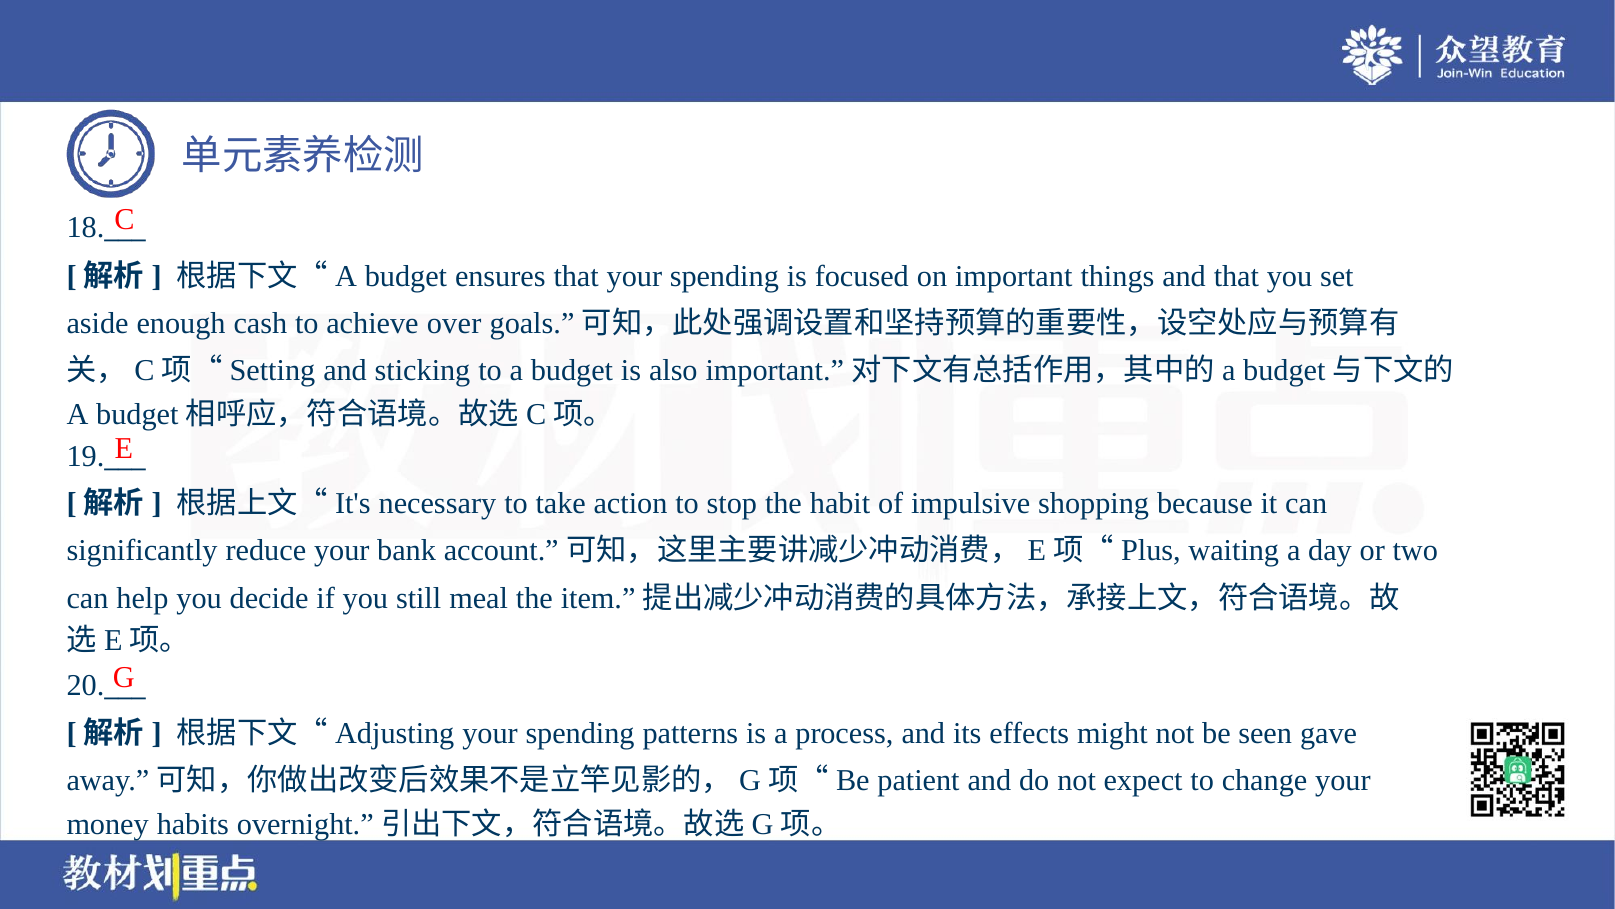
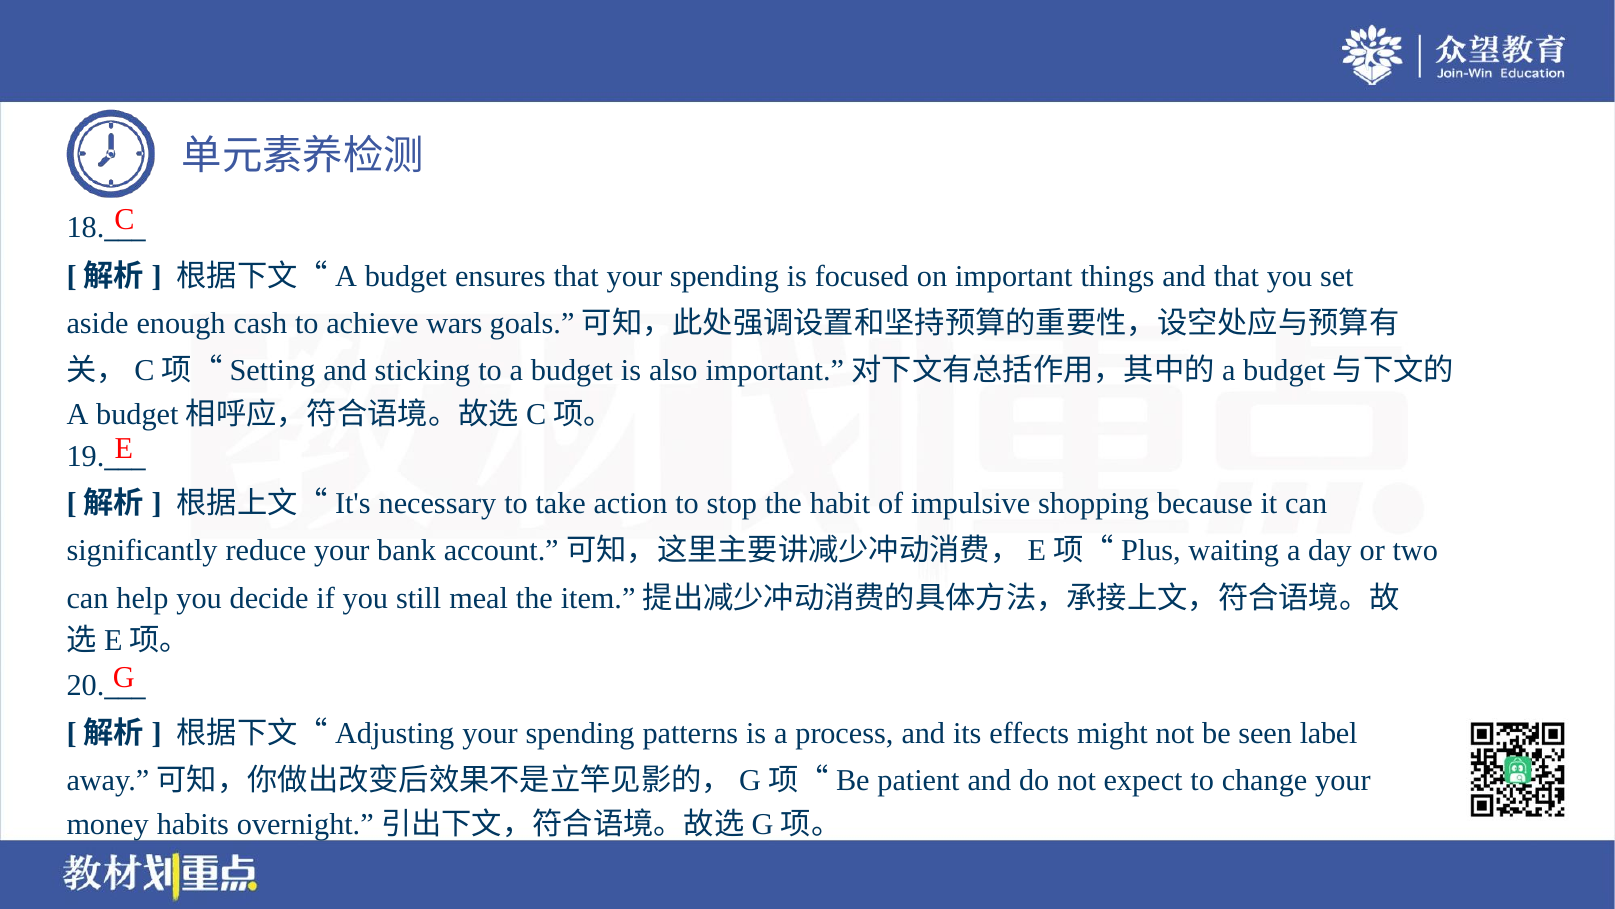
over: over -> wars (454, 323)
gave: gave -> label (1329, 733)
